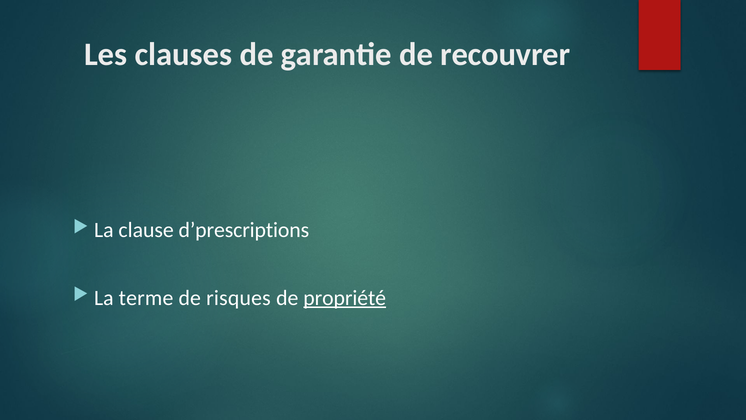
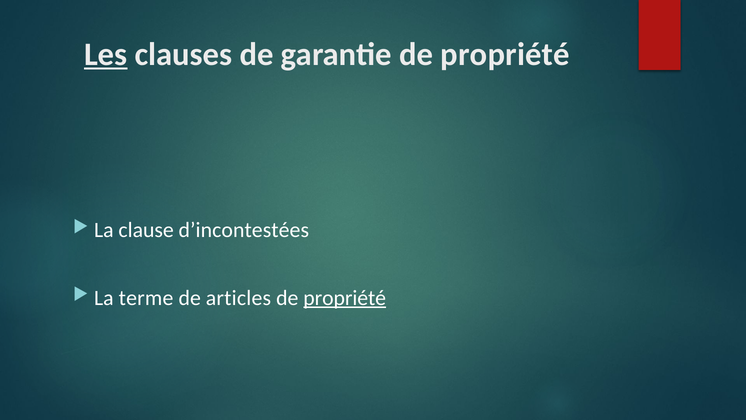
Les underline: none -> present (106, 54)
garantie de recouvrer: recouvrer -> propriété (505, 54)
d’prescriptions: d’prescriptions -> d’incontestées (244, 230)
risques: risques -> articles (238, 298)
